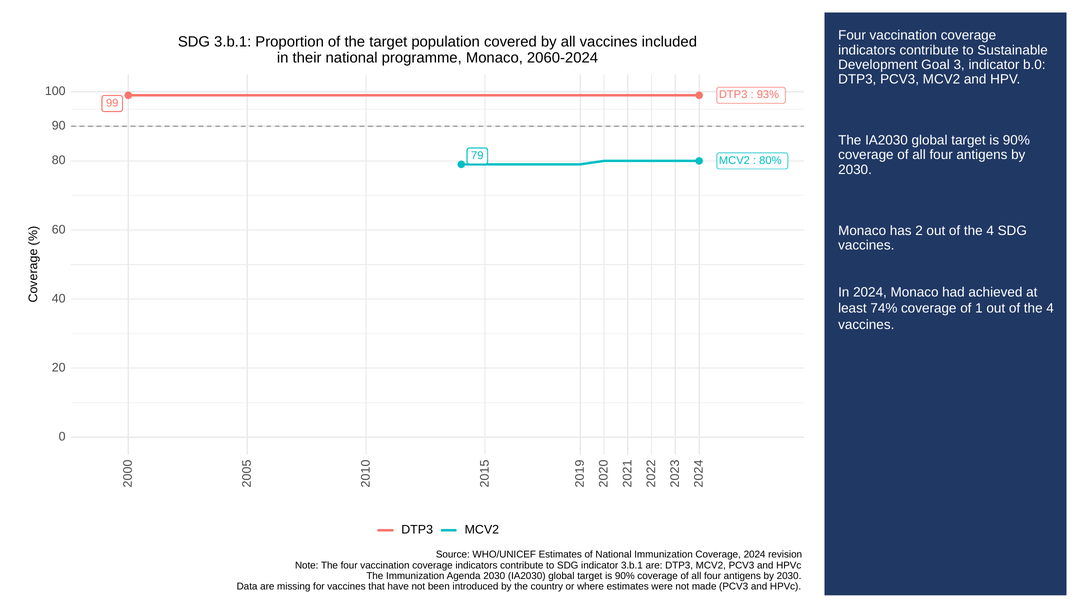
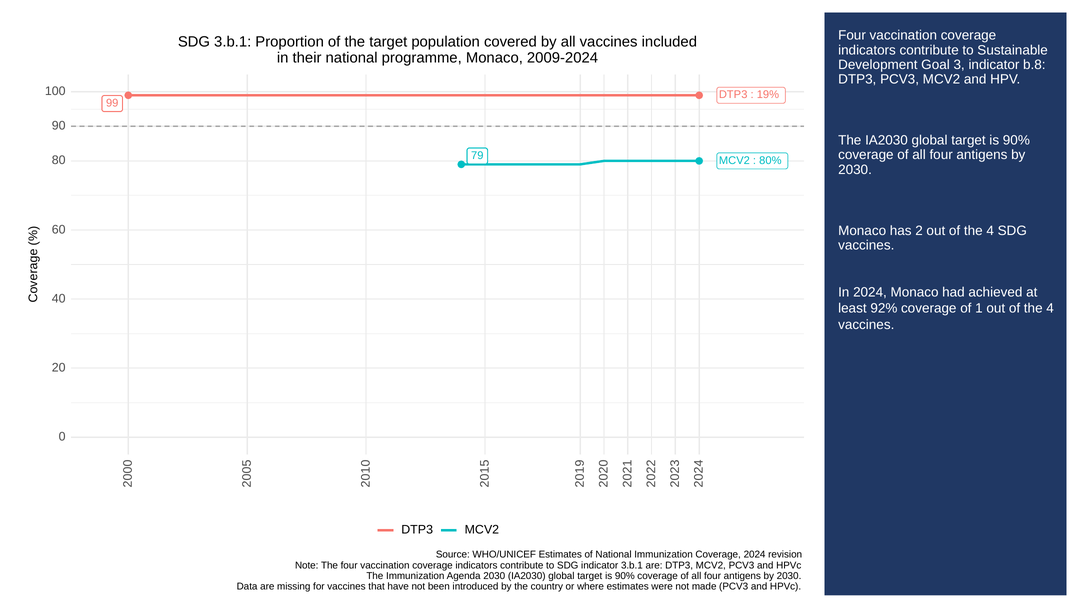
2060-2024: 2060-2024 -> 2009-2024 (563, 58)
b.0: b.0 -> b.8 (1034, 65)
93%: 93% -> 19% (768, 95)
74%: 74% -> 92% (884, 308)
